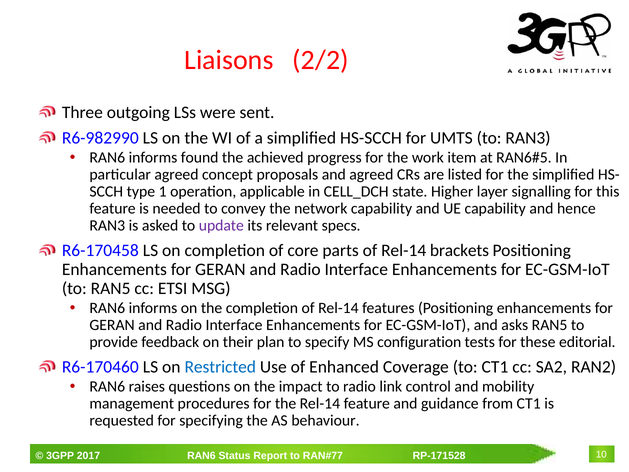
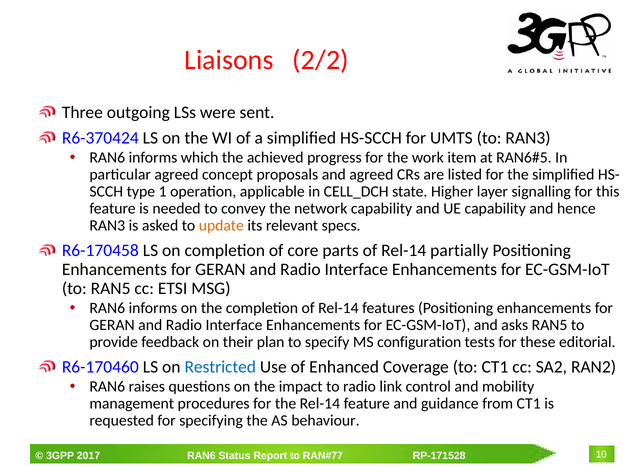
R6-982990: R6-982990 -> R6-370424 (100, 138)
found: found -> which (200, 158)
update colour: purple -> orange (221, 226)
brackets: brackets -> partially (459, 251)
